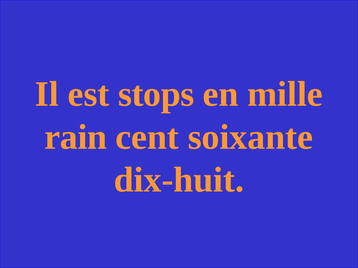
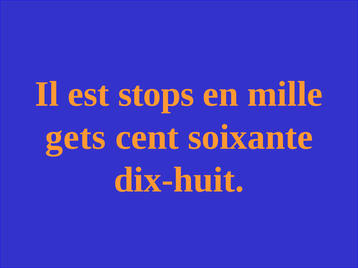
rain: rain -> gets (75, 137)
